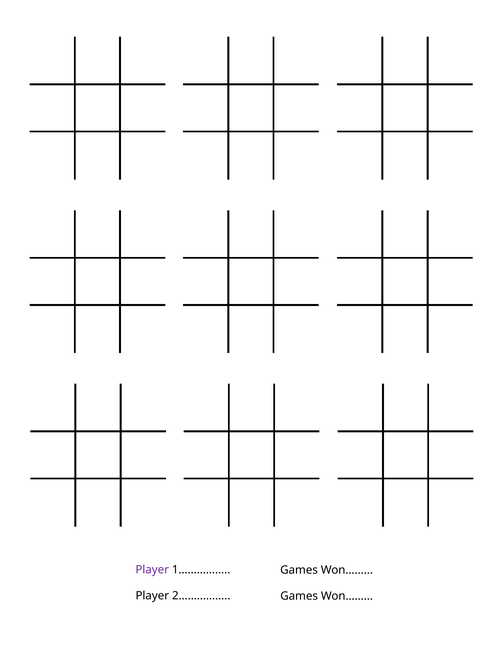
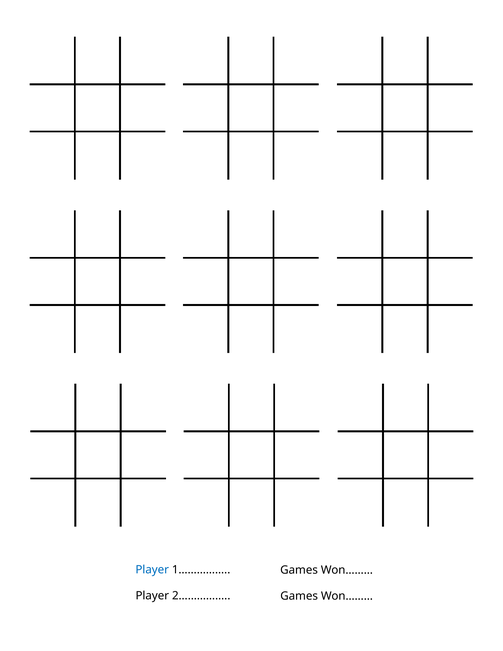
Player colour: purple -> blue (152, 570)
